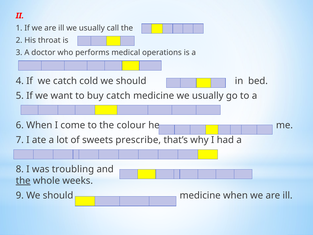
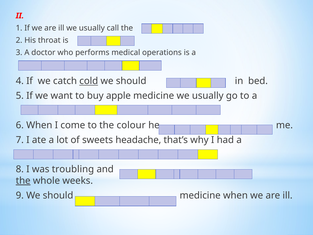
cold underline: none -> present (89, 81)
buy catch: catch -> apple (118, 96)
prescribe: prescribe -> headache (138, 140)
